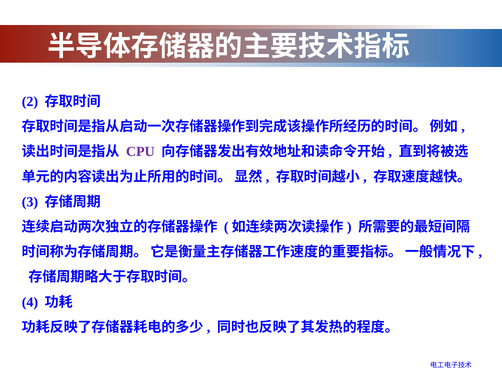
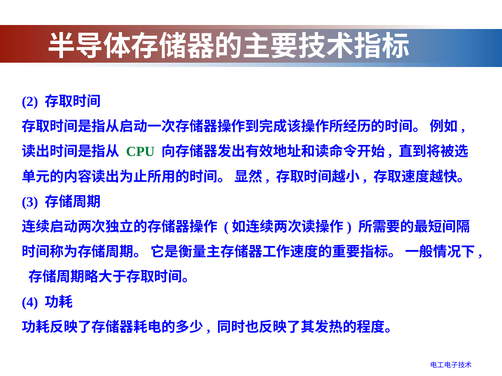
CPU colour: purple -> green (140, 152)
